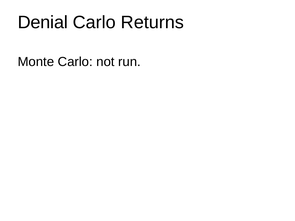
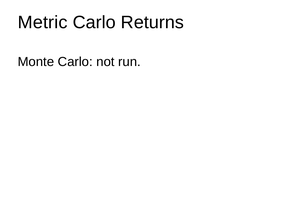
Denial: Denial -> Metric (43, 22)
